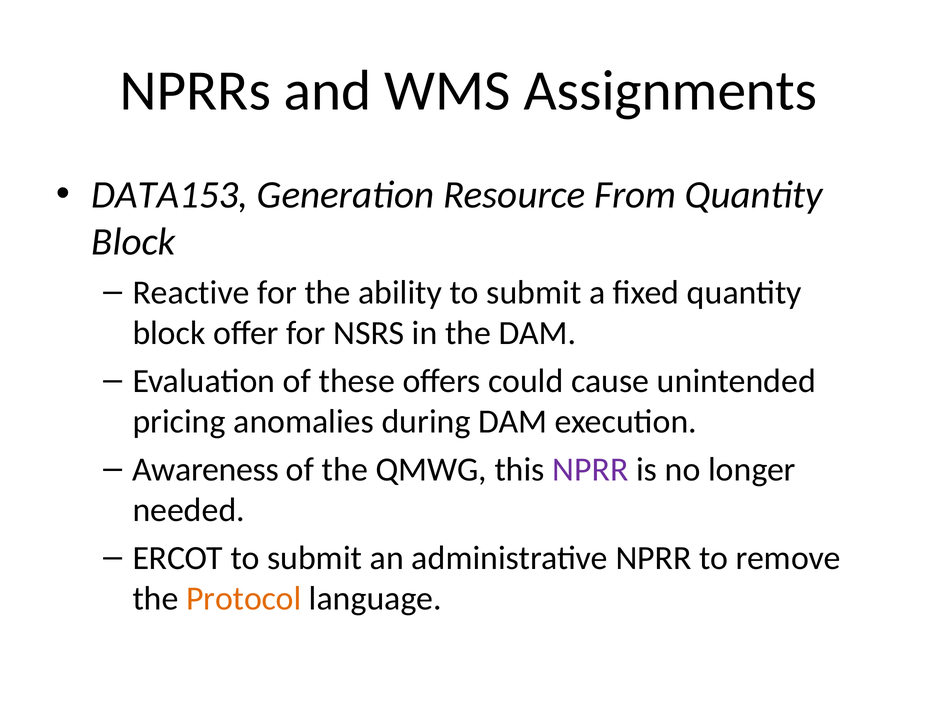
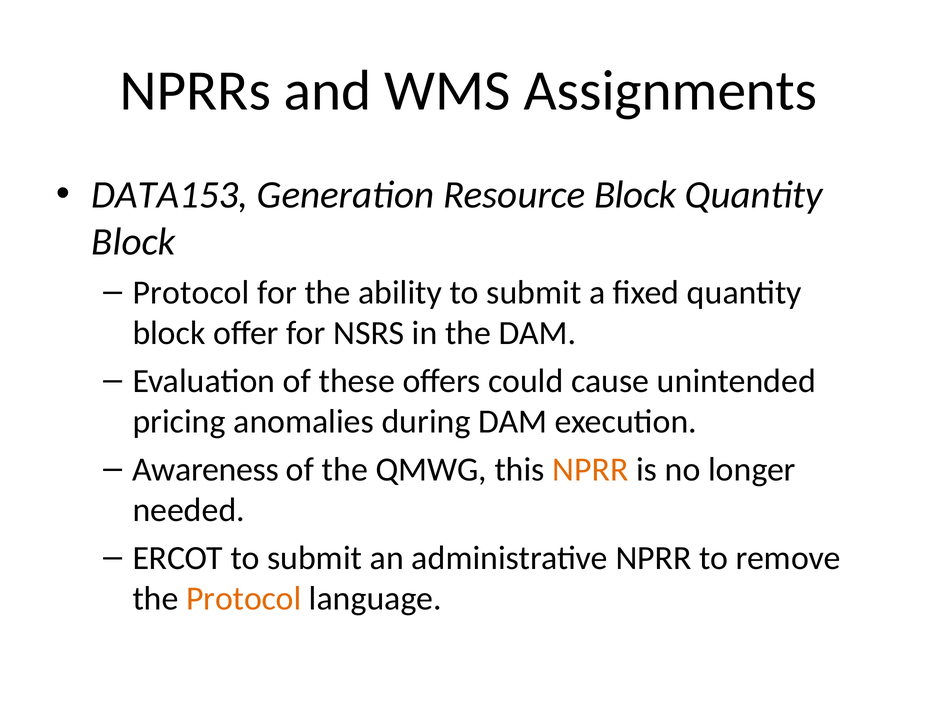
Resource From: From -> Block (635, 195)
Reactive: Reactive -> Protocol (191, 293)
NPRR colour: purple -> orange (590, 470)
